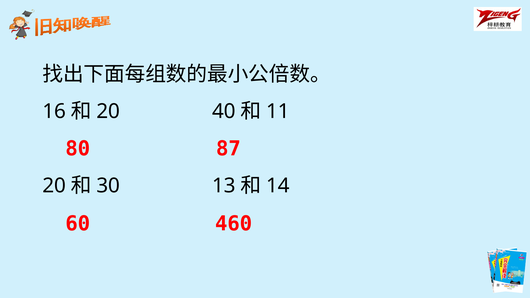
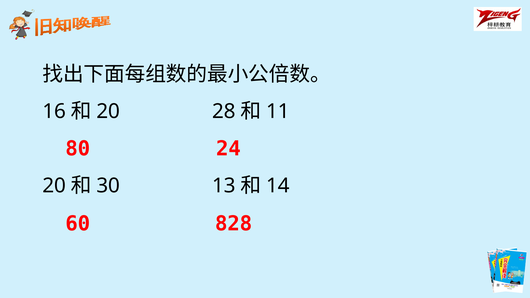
40: 40 -> 28 (224, 111)
87: 87 -> 24 (228, 149)
460: 460 -> 828 (234, 224)
